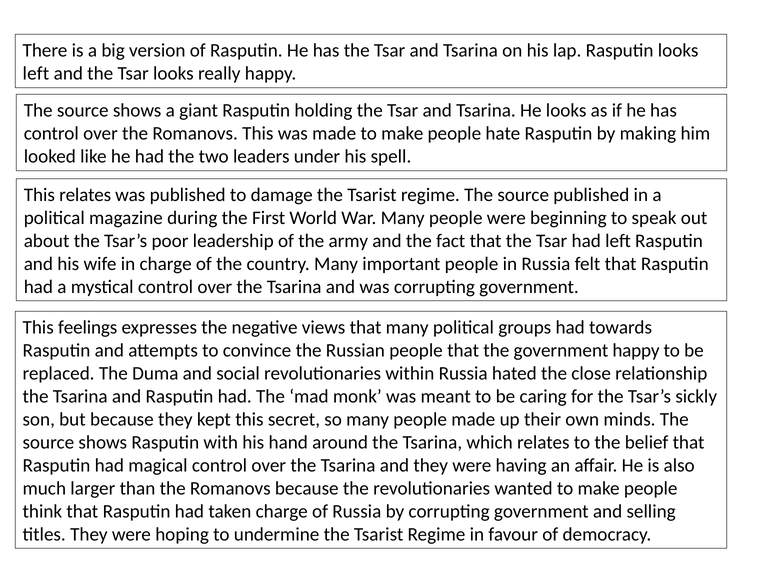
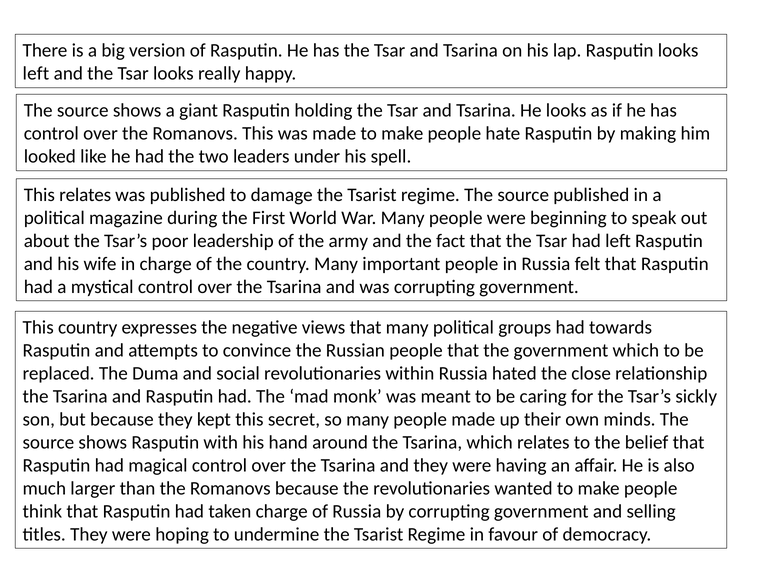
This feelings: feelings -> country (88, 328)
government happy: happy -> which (636, 351)
